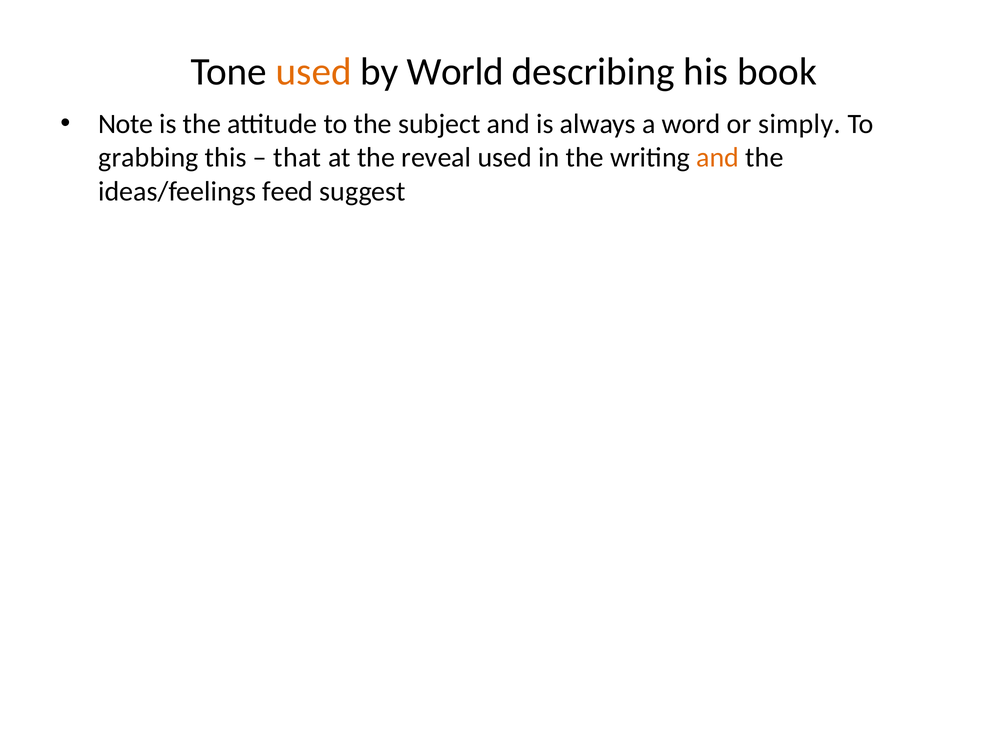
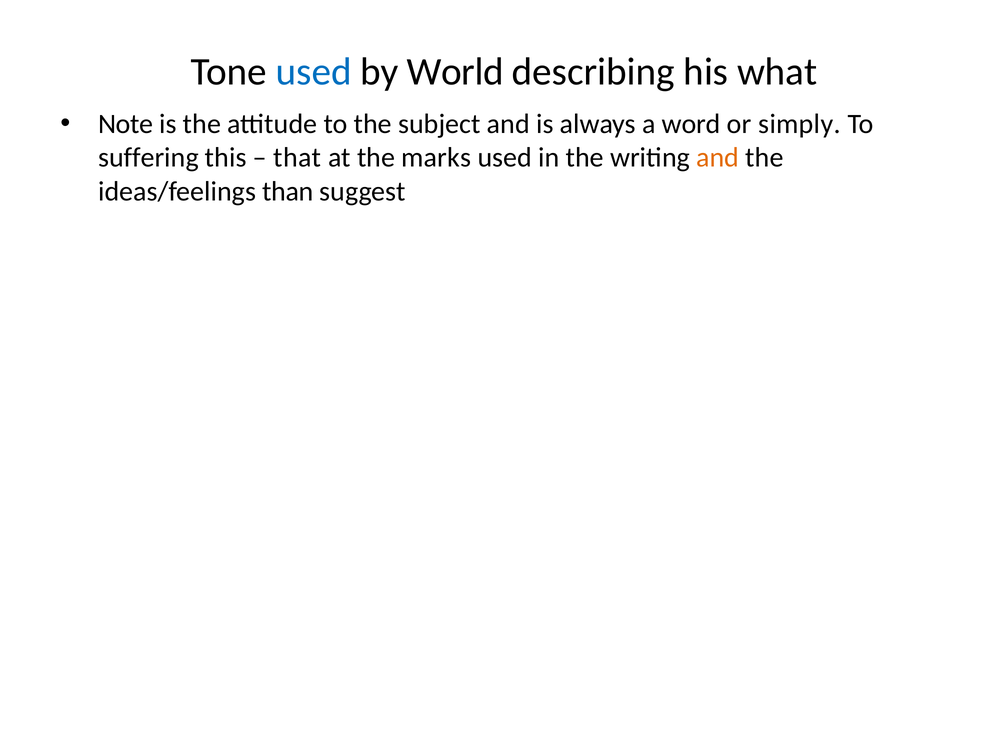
used colour: orange -> blue (314, 72)
book: book -> what (777, 72)
grabbing: grabbing -> suffering (149, 158)
reveal: reveal -> marks (436, 158)
feed: feed -> than (288, 191)
